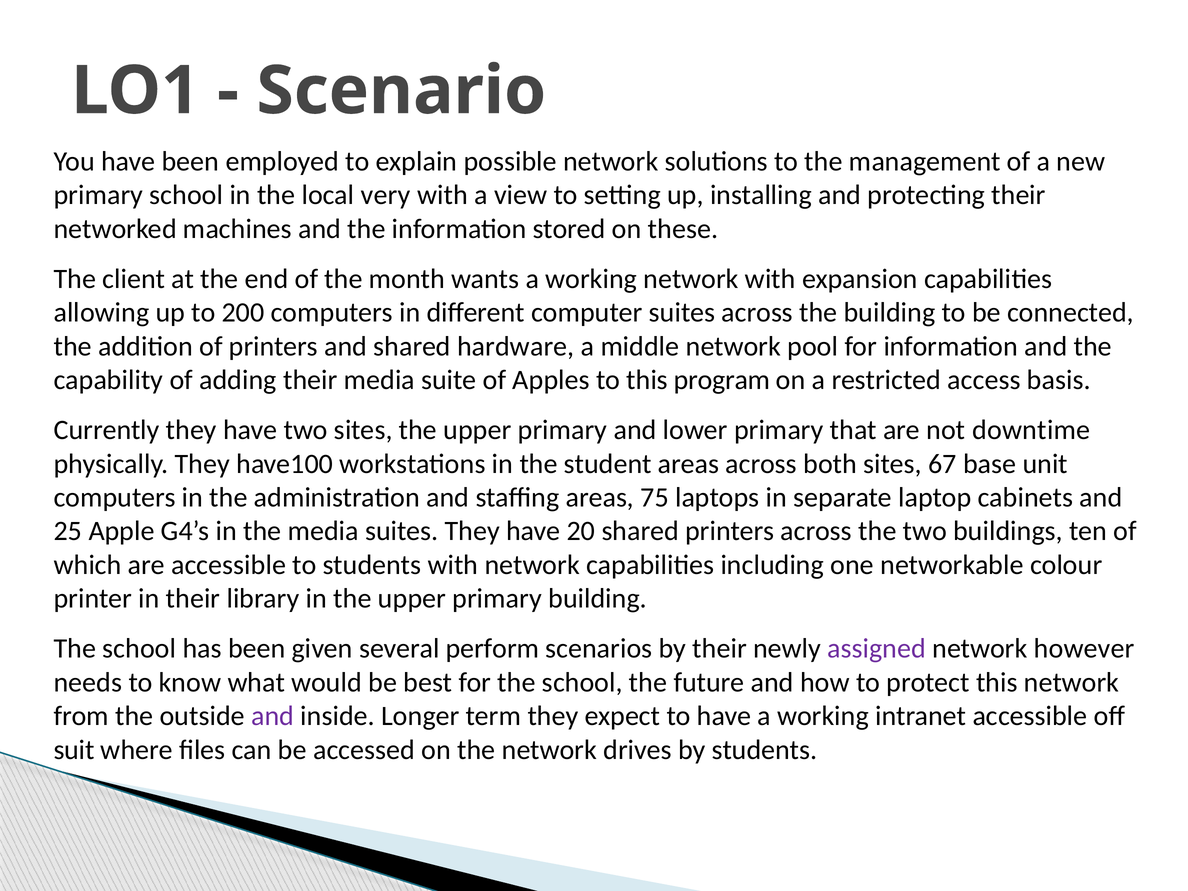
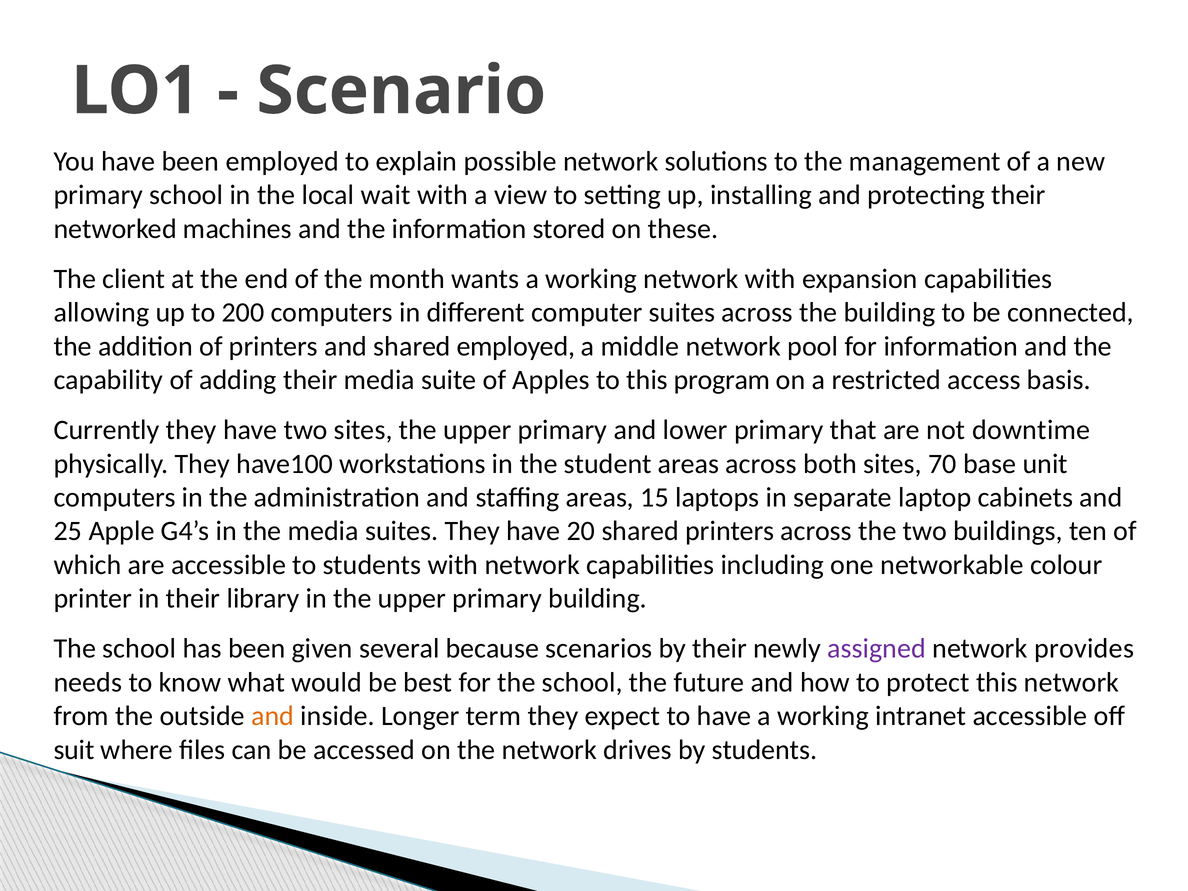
very: very -> wait (386, 195)
shared hardware: hardware -> employed (516, 346)
67: 67 -> 70 (942, 464)
75: 75 -> 15 (655, 498)
perform: perform -> because (492, 649)
however: however -> provides (1084, 649)
and colour: purple -> orange (273, 716)
